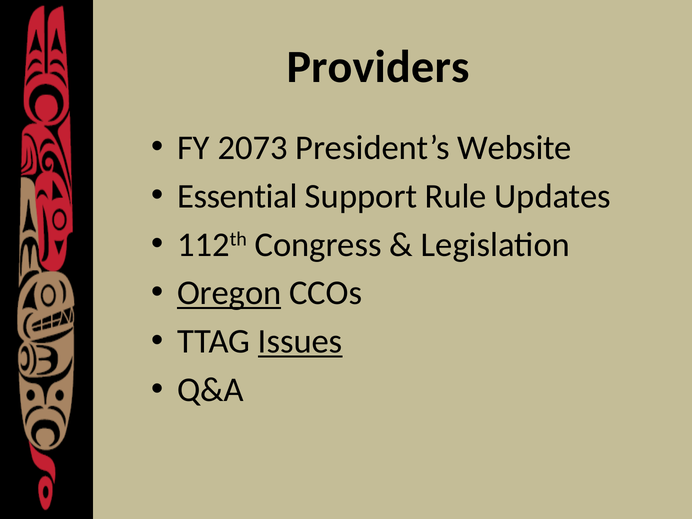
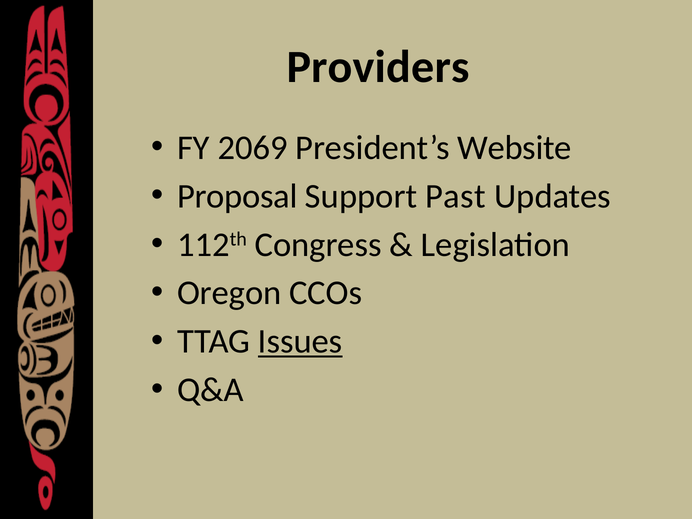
2073: 2073 -> 2069 (253, 148)
Essential: Essential -> Proposal (237, 196)
Rule: Rule -> Past (455, 196)
Oregon underline: present -> none (229, 293)
